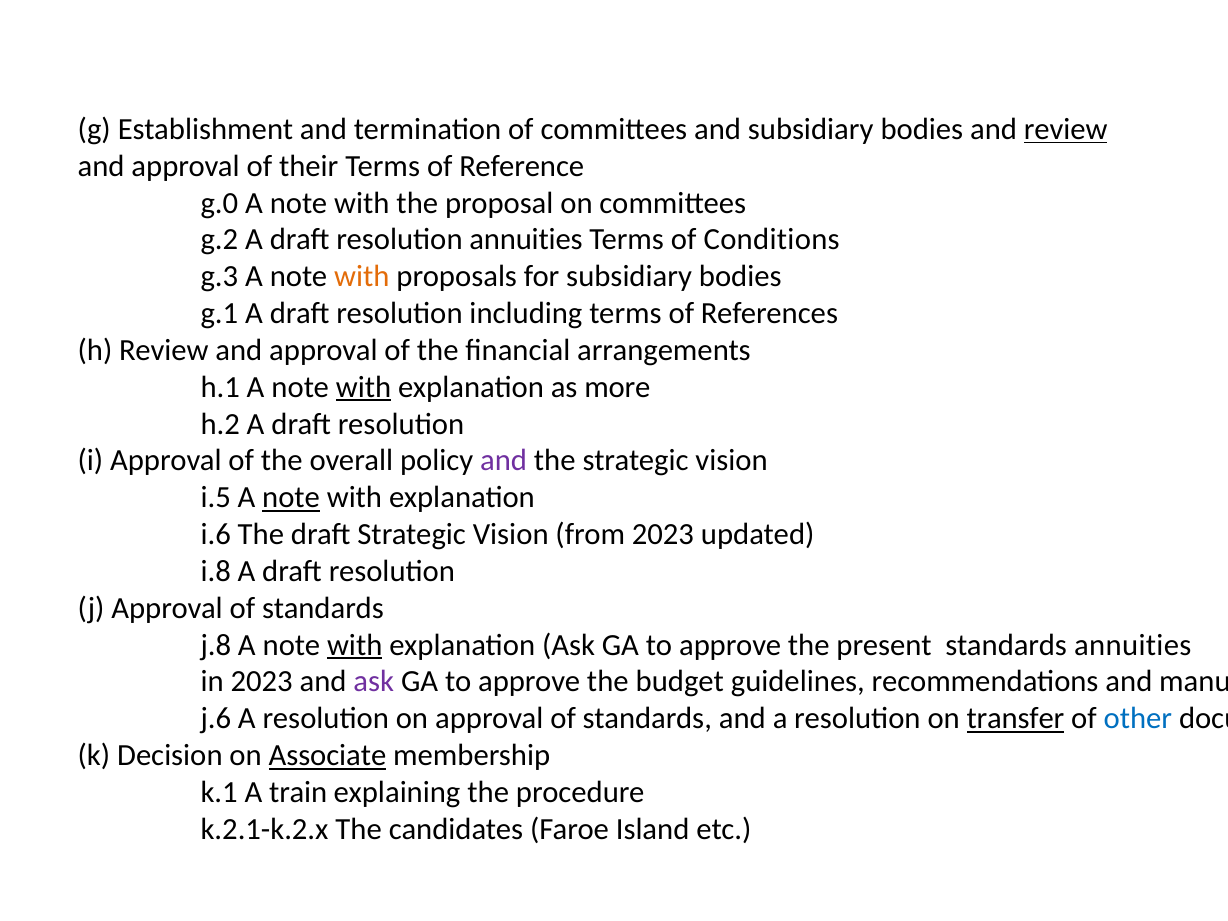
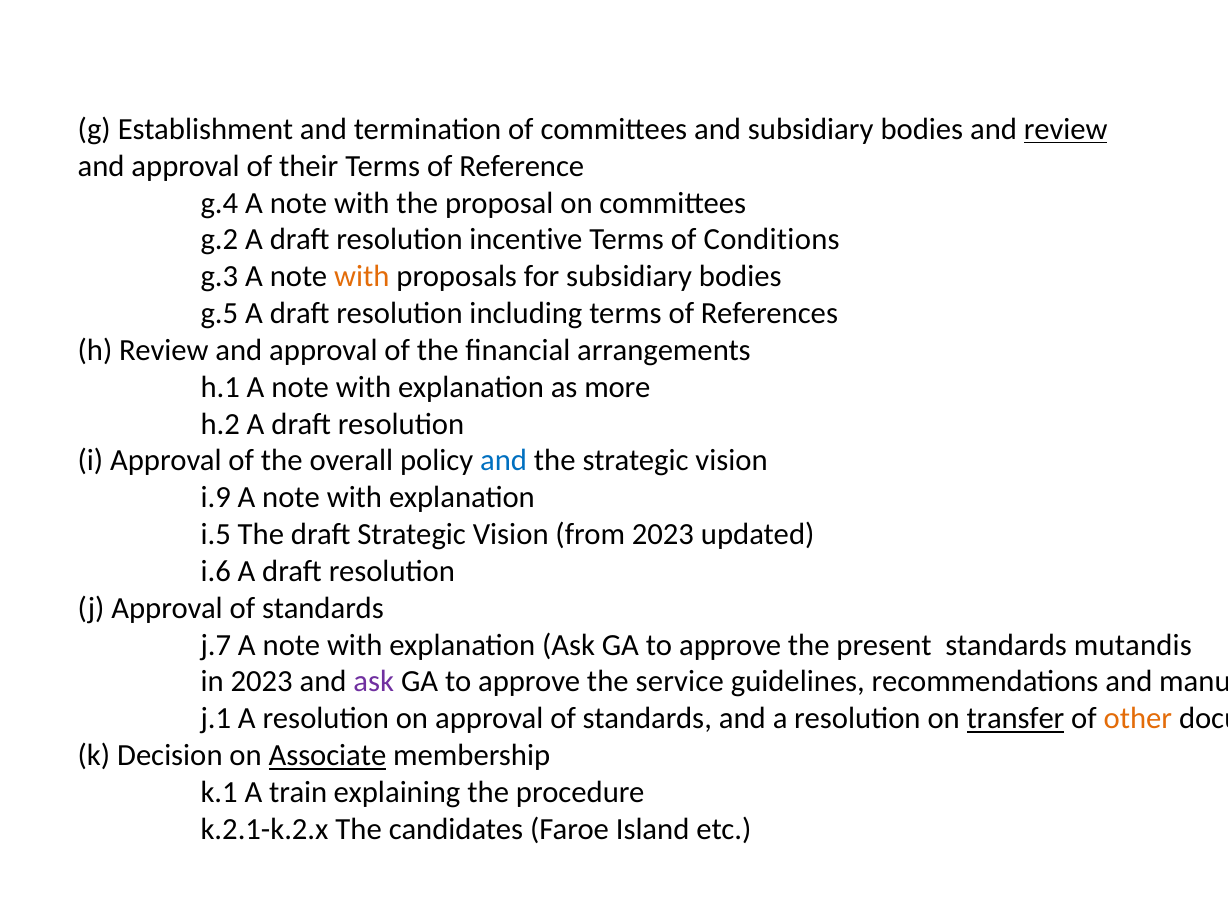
g.0: g.0 -> g.4 (219, 203)
resolution annuities: annuities -> incentive (526, 240)
g.1: g.1 -> g.5 (219, 313)
with underline: present -> none (364, 387)
and colour: purple -> blue (504, 461)
i.5: i.5 -> i.9 (216, 498)
note underline: present -> none (291, 498)
i.6: i.6 -> i.5 (216, 534)
i.8: i.8 -> i.6 (216, 571)
j.8: j.8 -> j.7 (216, 645)
with underline: present -> none (355, 645)
standards annuities: annuities -> mutandis (1133, 645)
budget: budget -> service (680, 682)
j.6: j.6 -> j.1 (216, 719)
other colour: blue -> orange (1138, 719)
